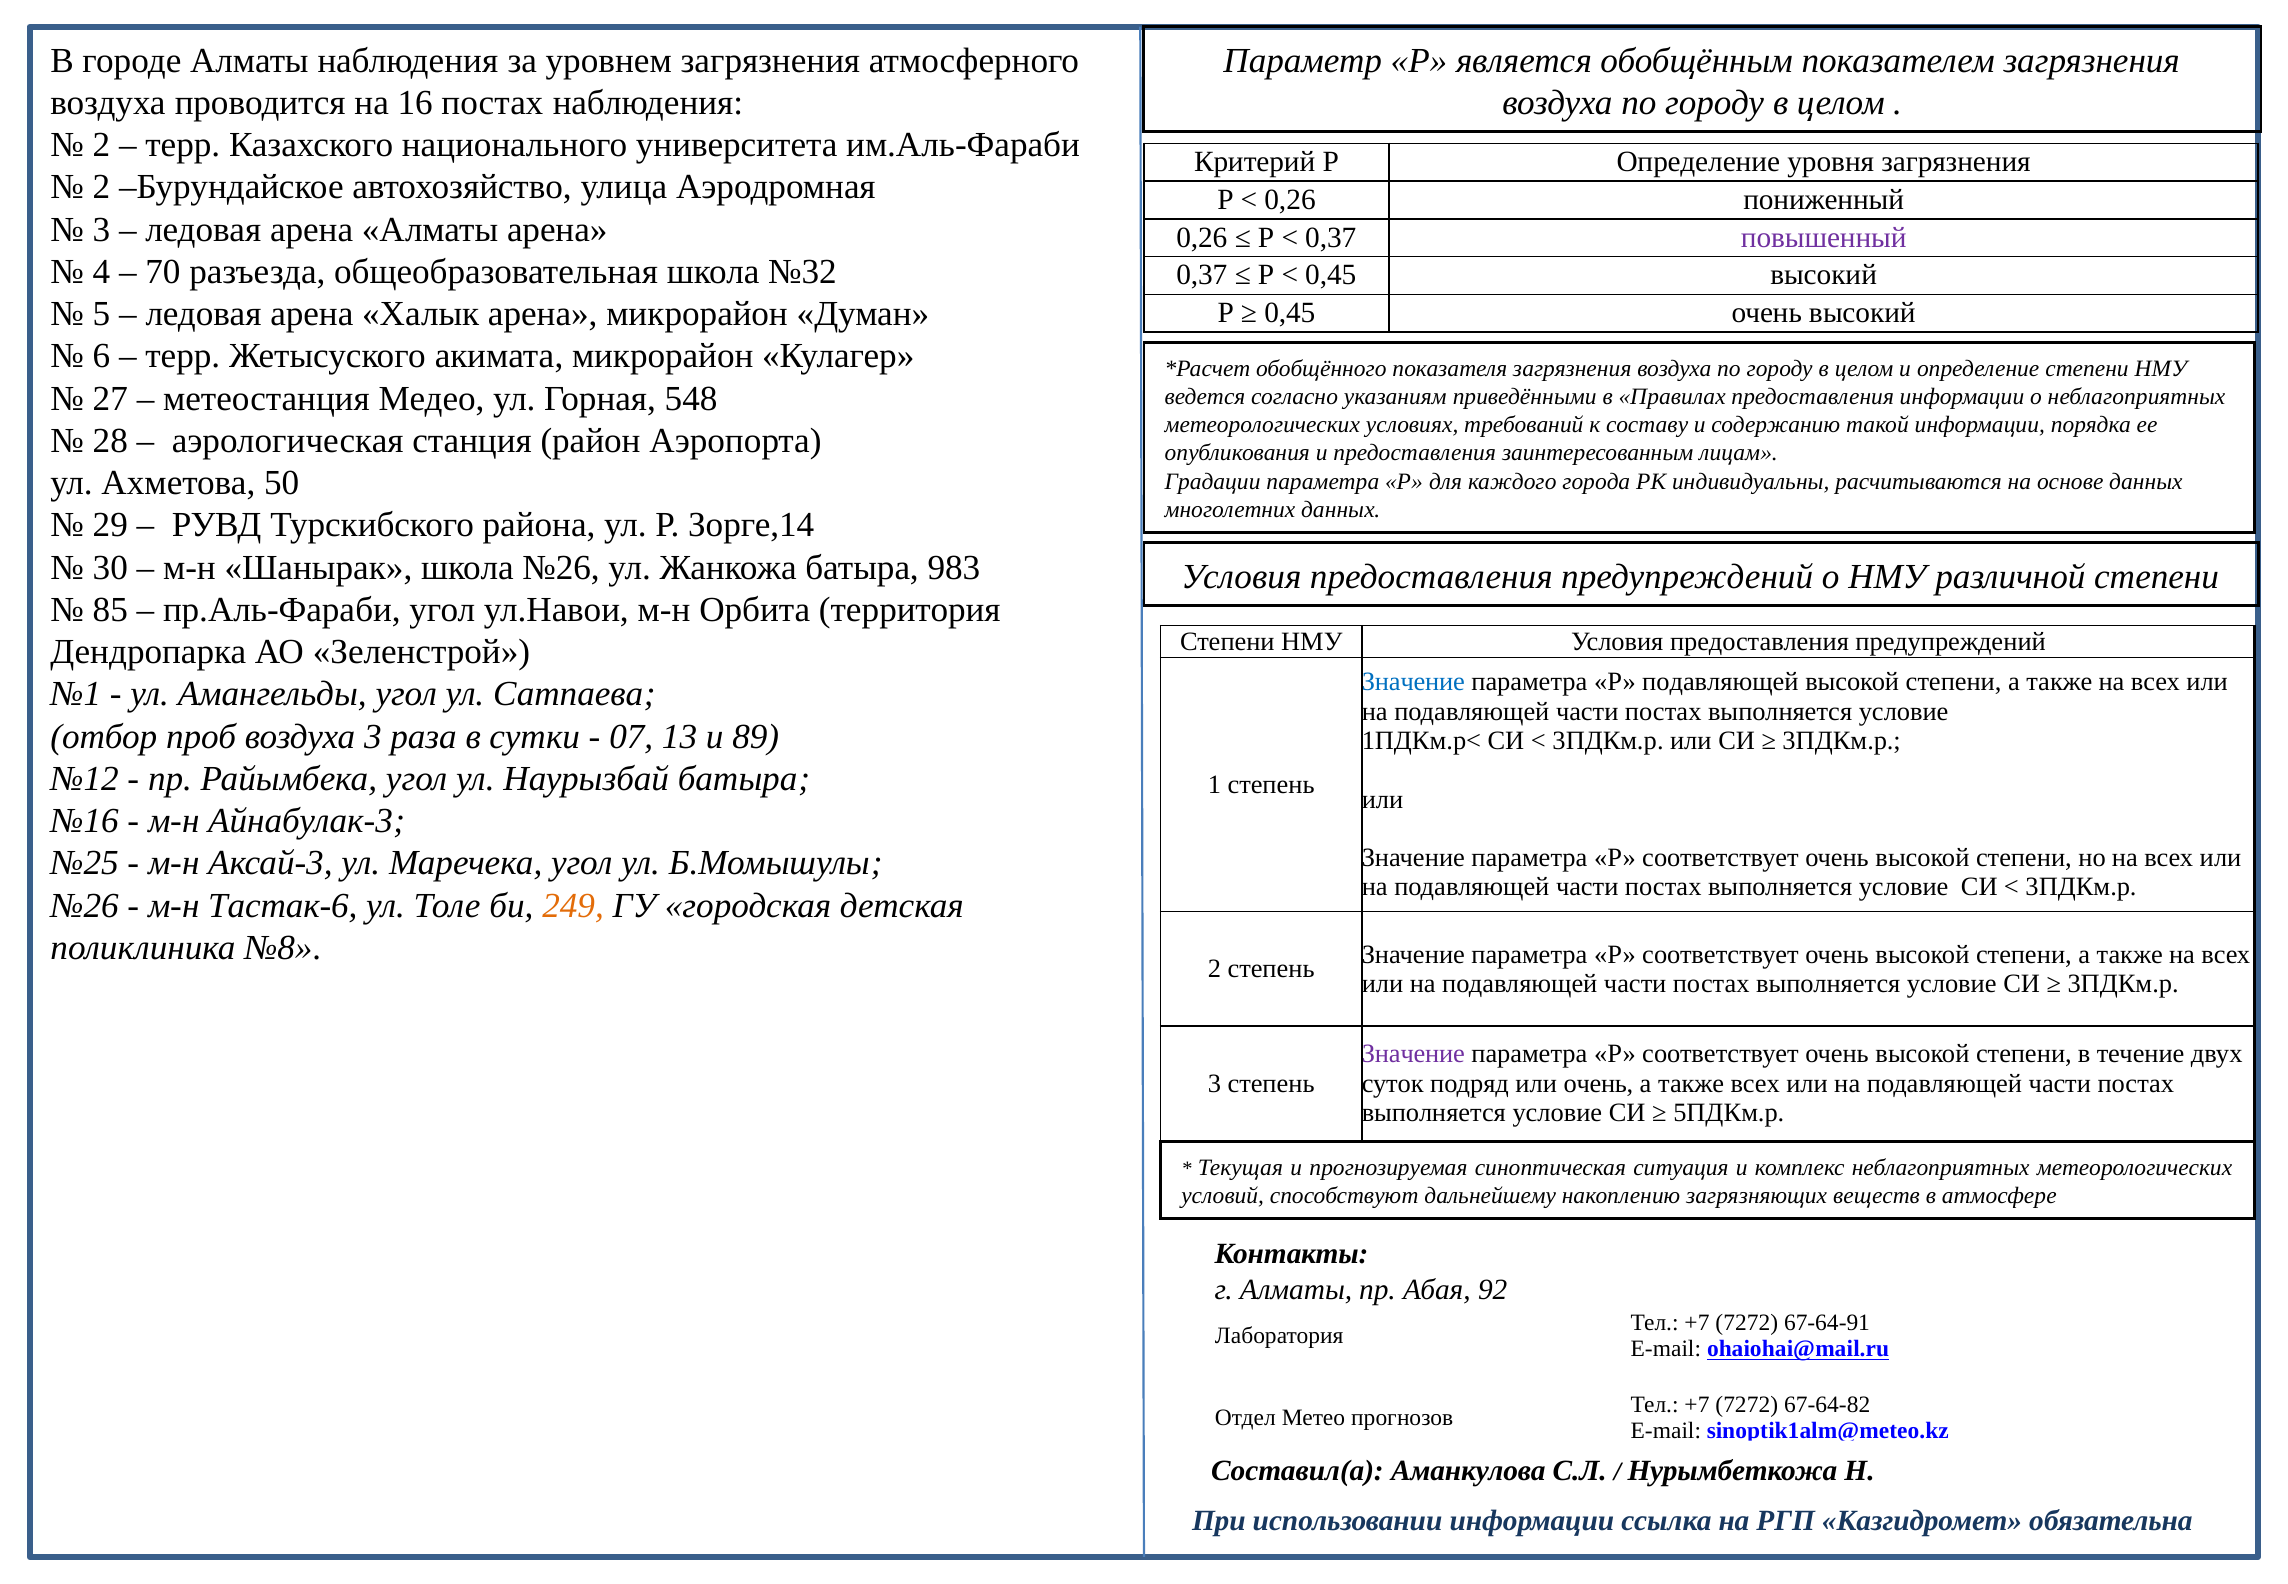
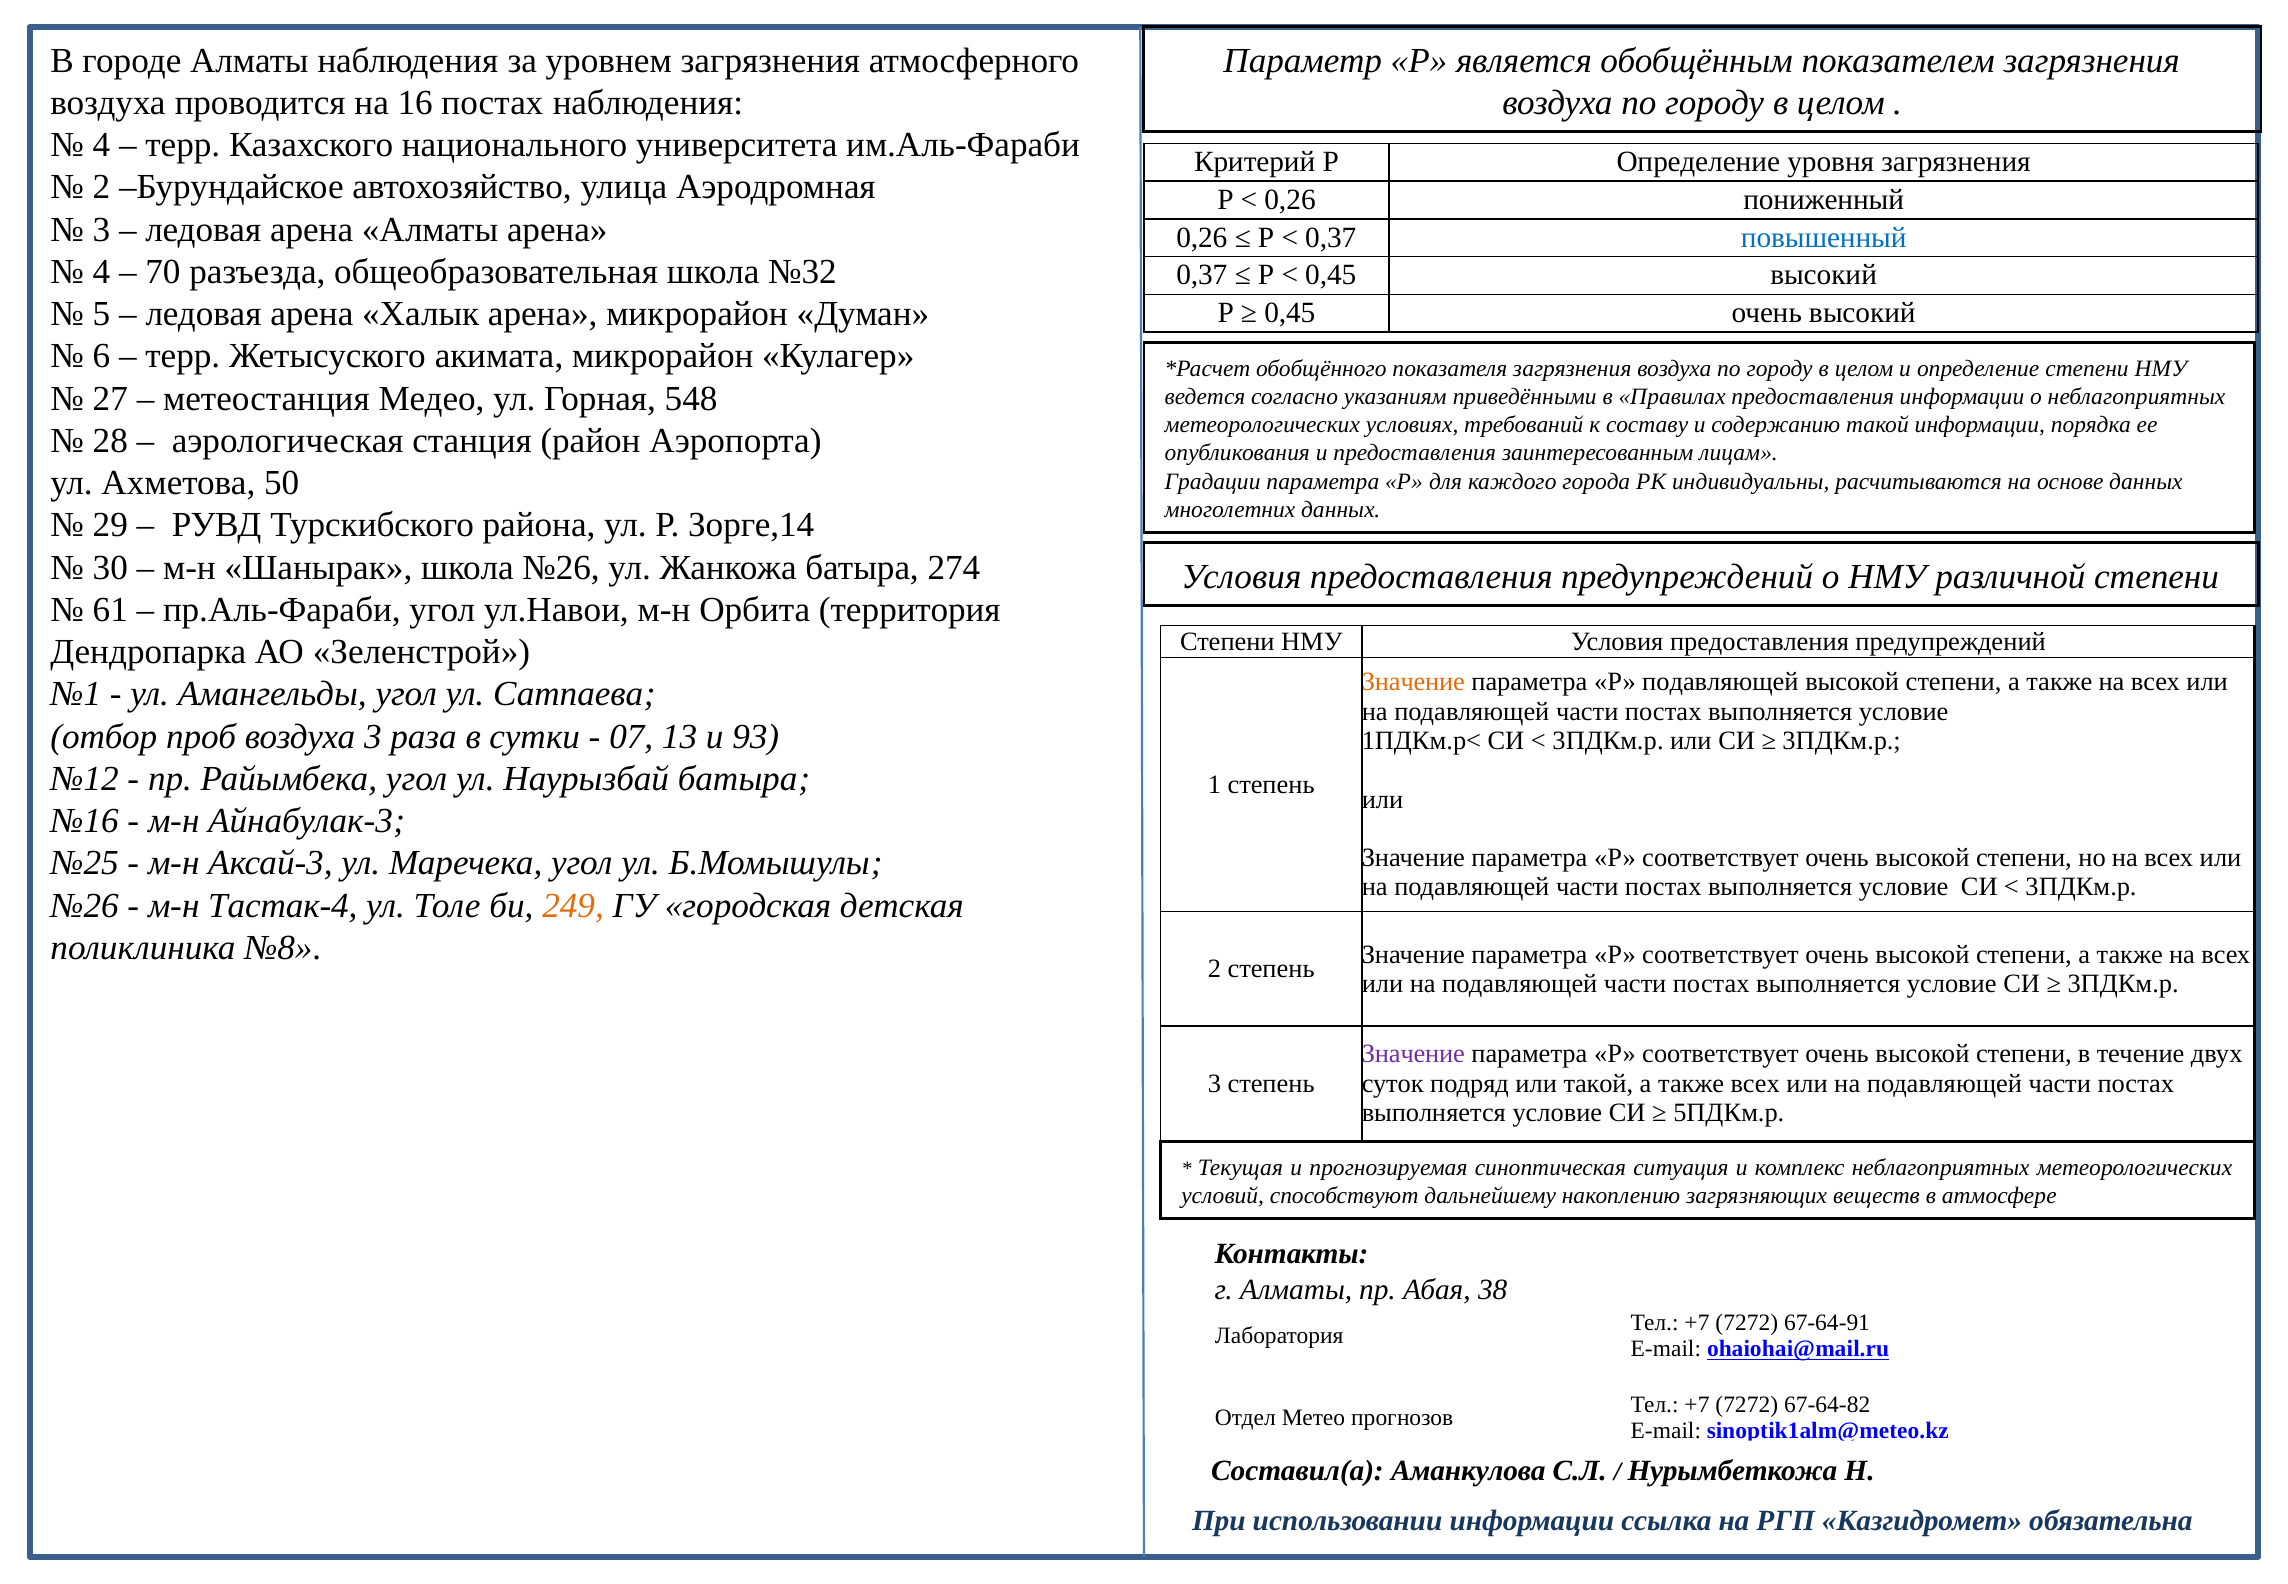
2: 2 -> 4 (102, 145)
повышенный colour: purple -> blue (1824, 237)
983: 983 -> 274 (954, 568)
85: 85 -> 61 (110, 610)
Значение colour: blue -> orange (1413, 682)
89: 89 -> 93 (756, 736)
Тастак-6: Тастак-6 -> Тастак-4 (283, 905)
или очень: очень -> такой (1598, 1083)
92: 92 -> 38 (1493, 1290)
